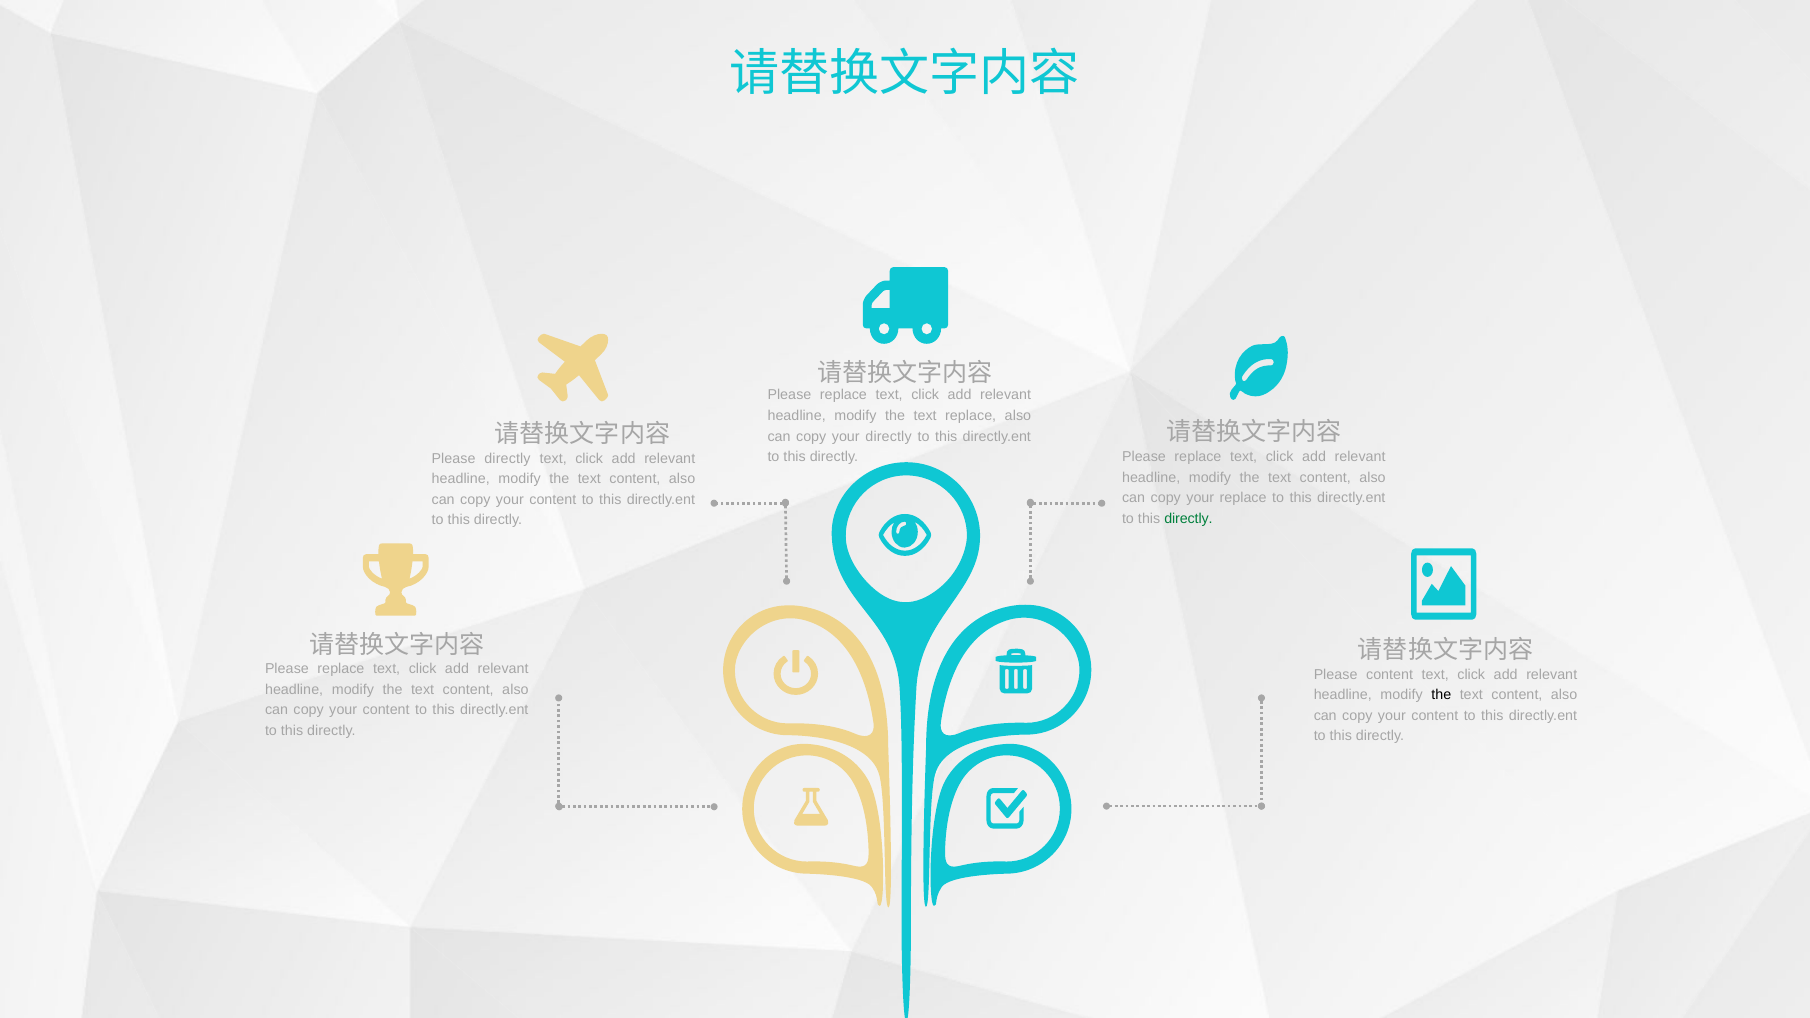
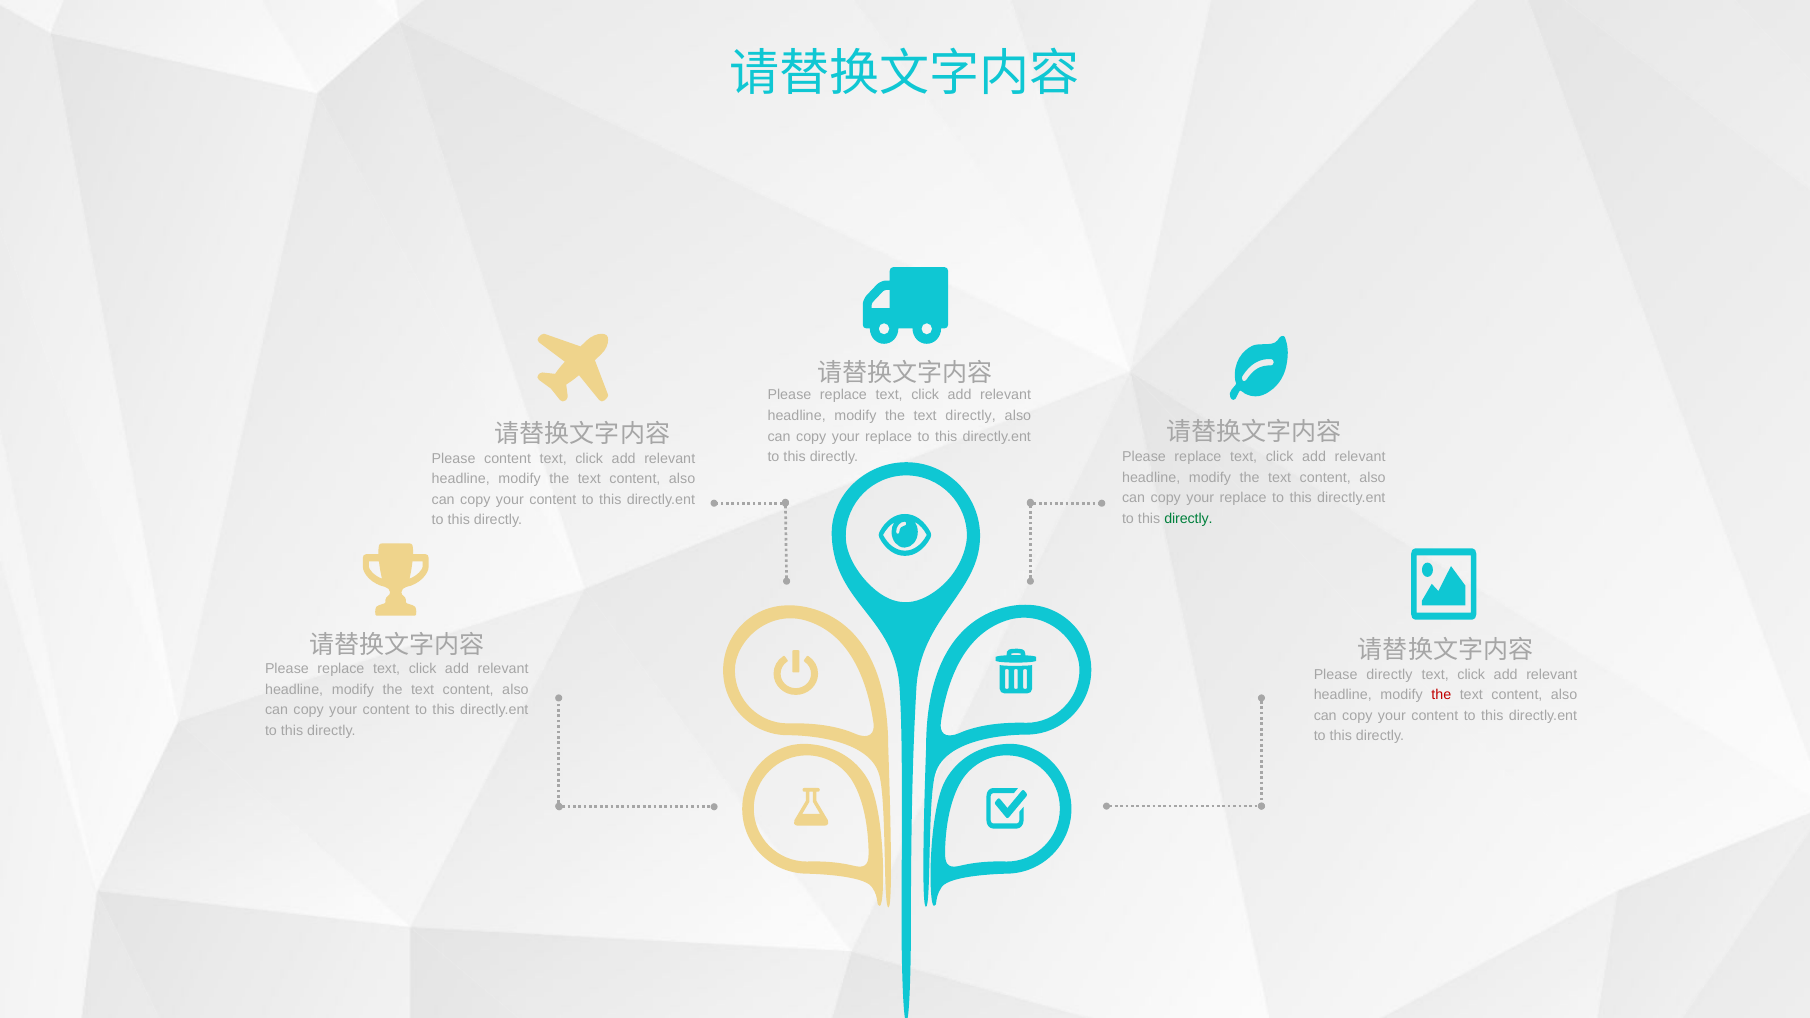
text replace: replace -> directly (971, 416)
directly: directly -> replace (889, 436)
Please directly: directly -> content (508, 459)
Please content: content -> directly (1390, 675)
the colour: black -> red (1441, 695)
